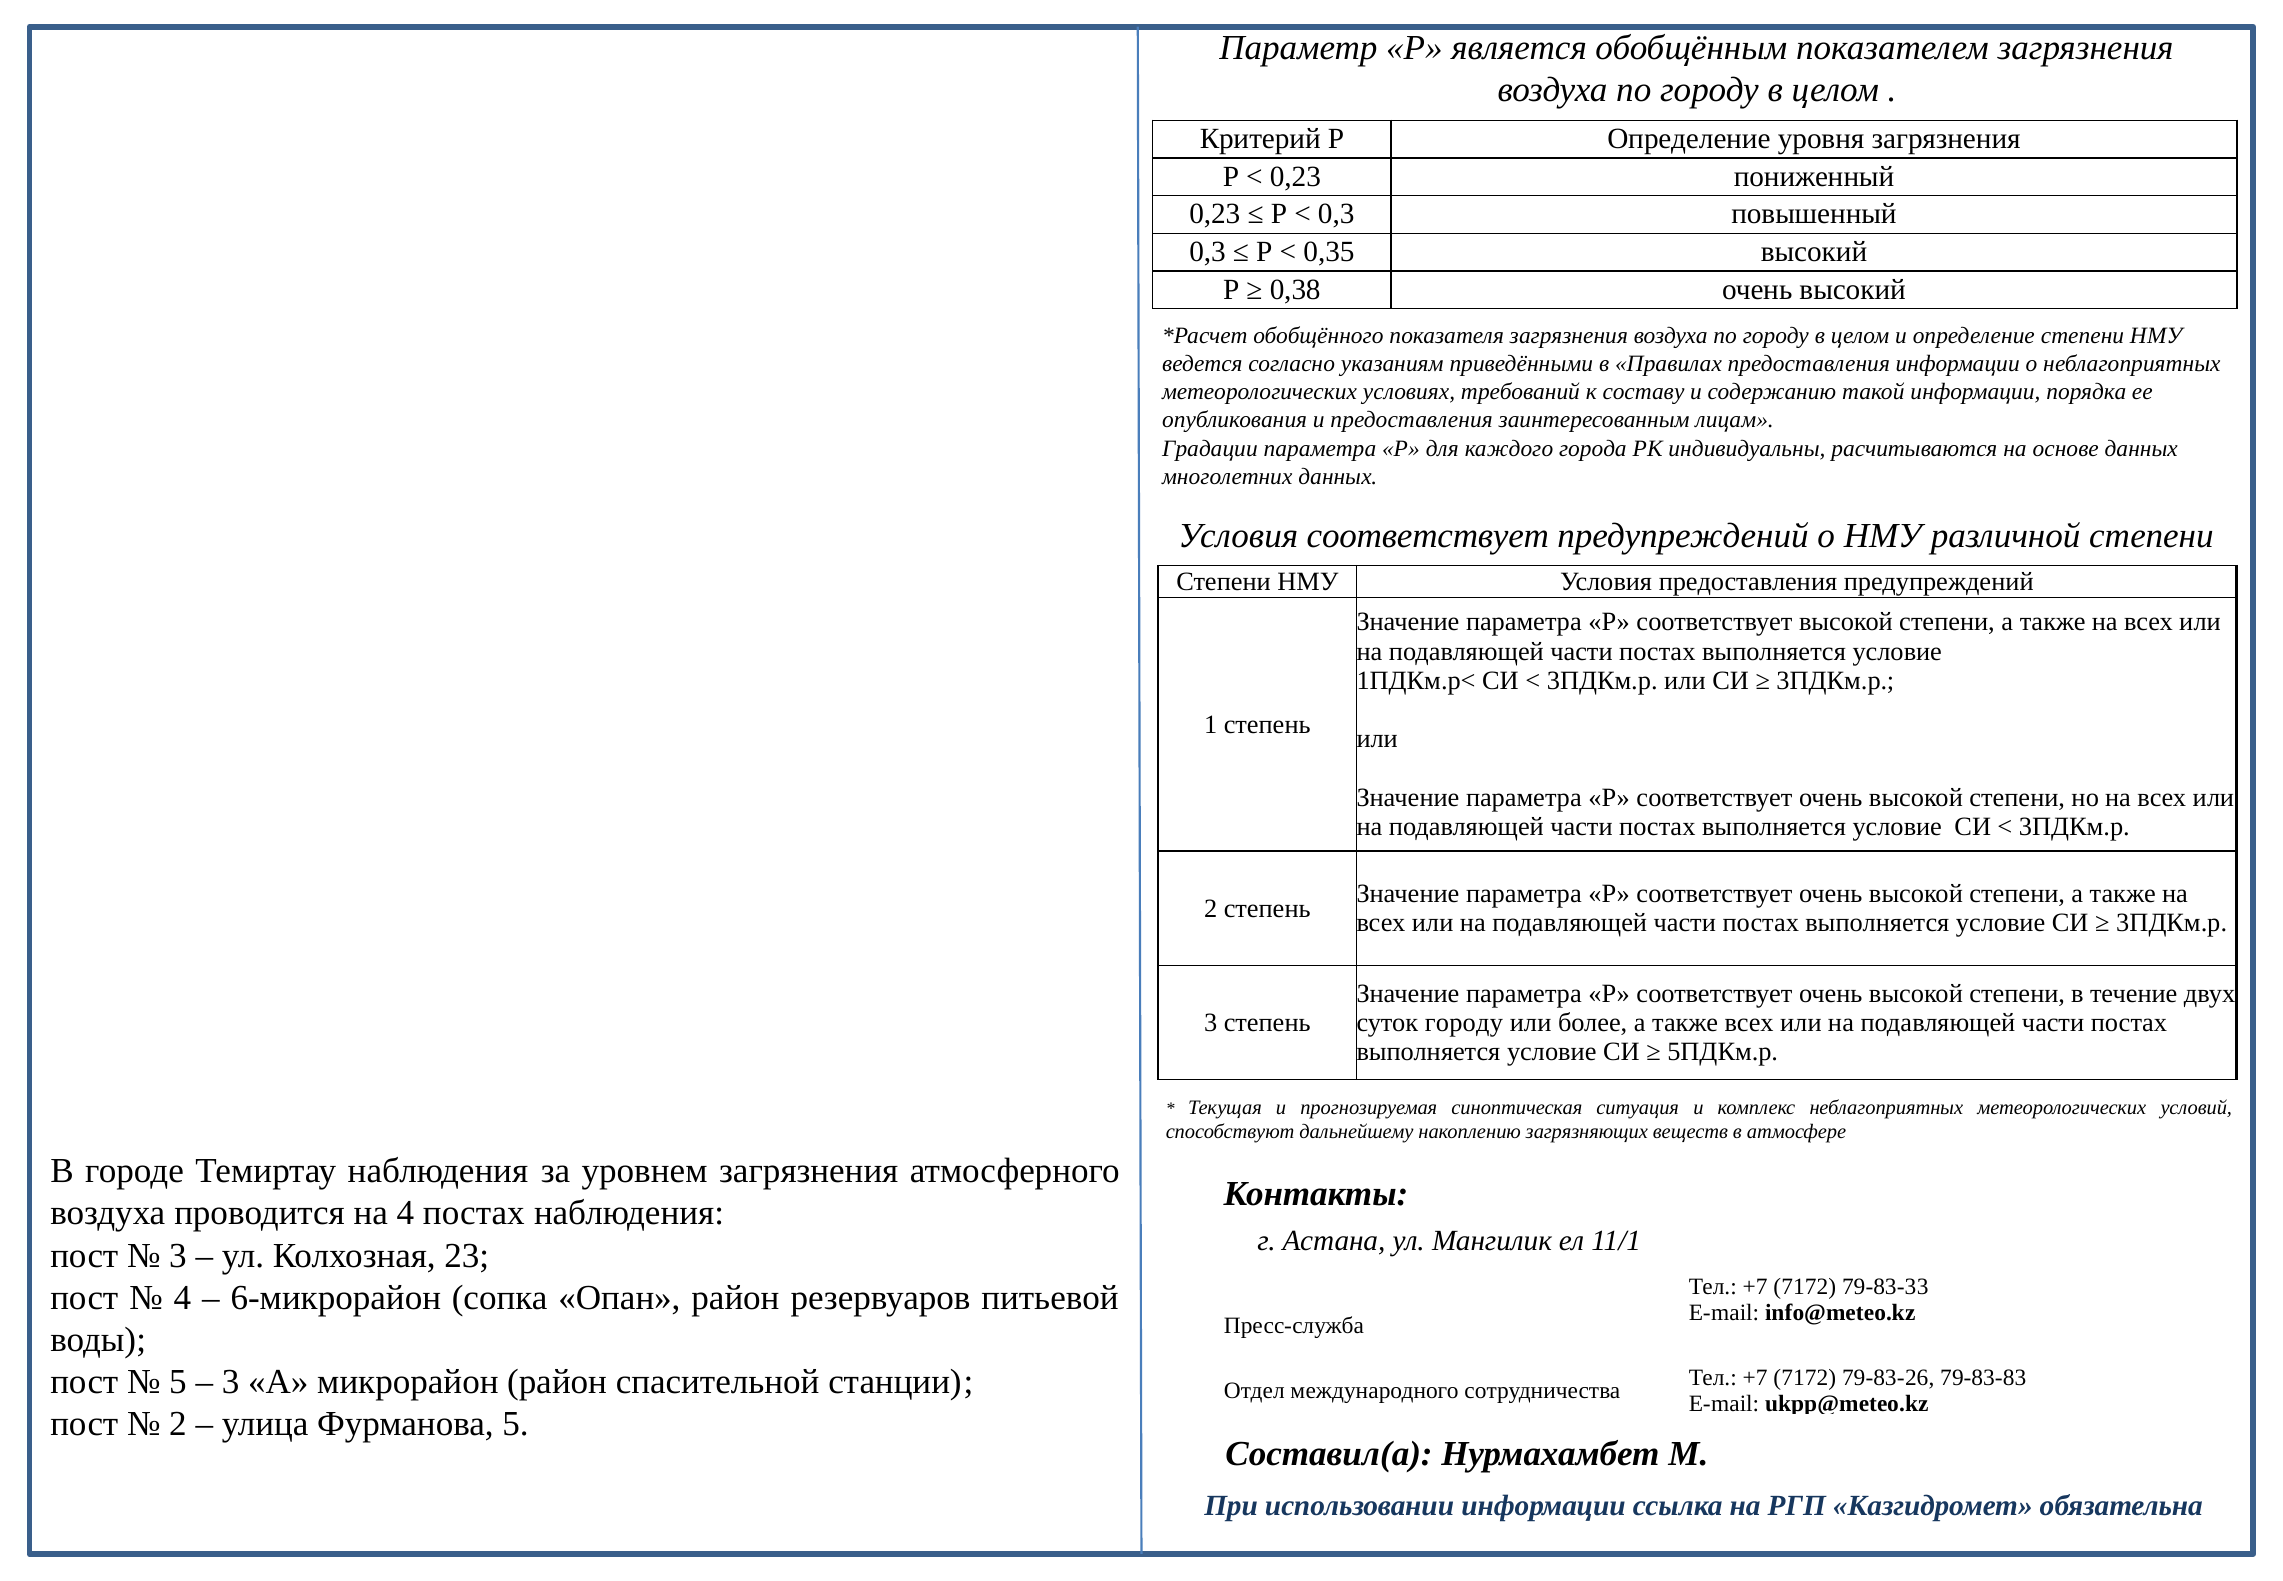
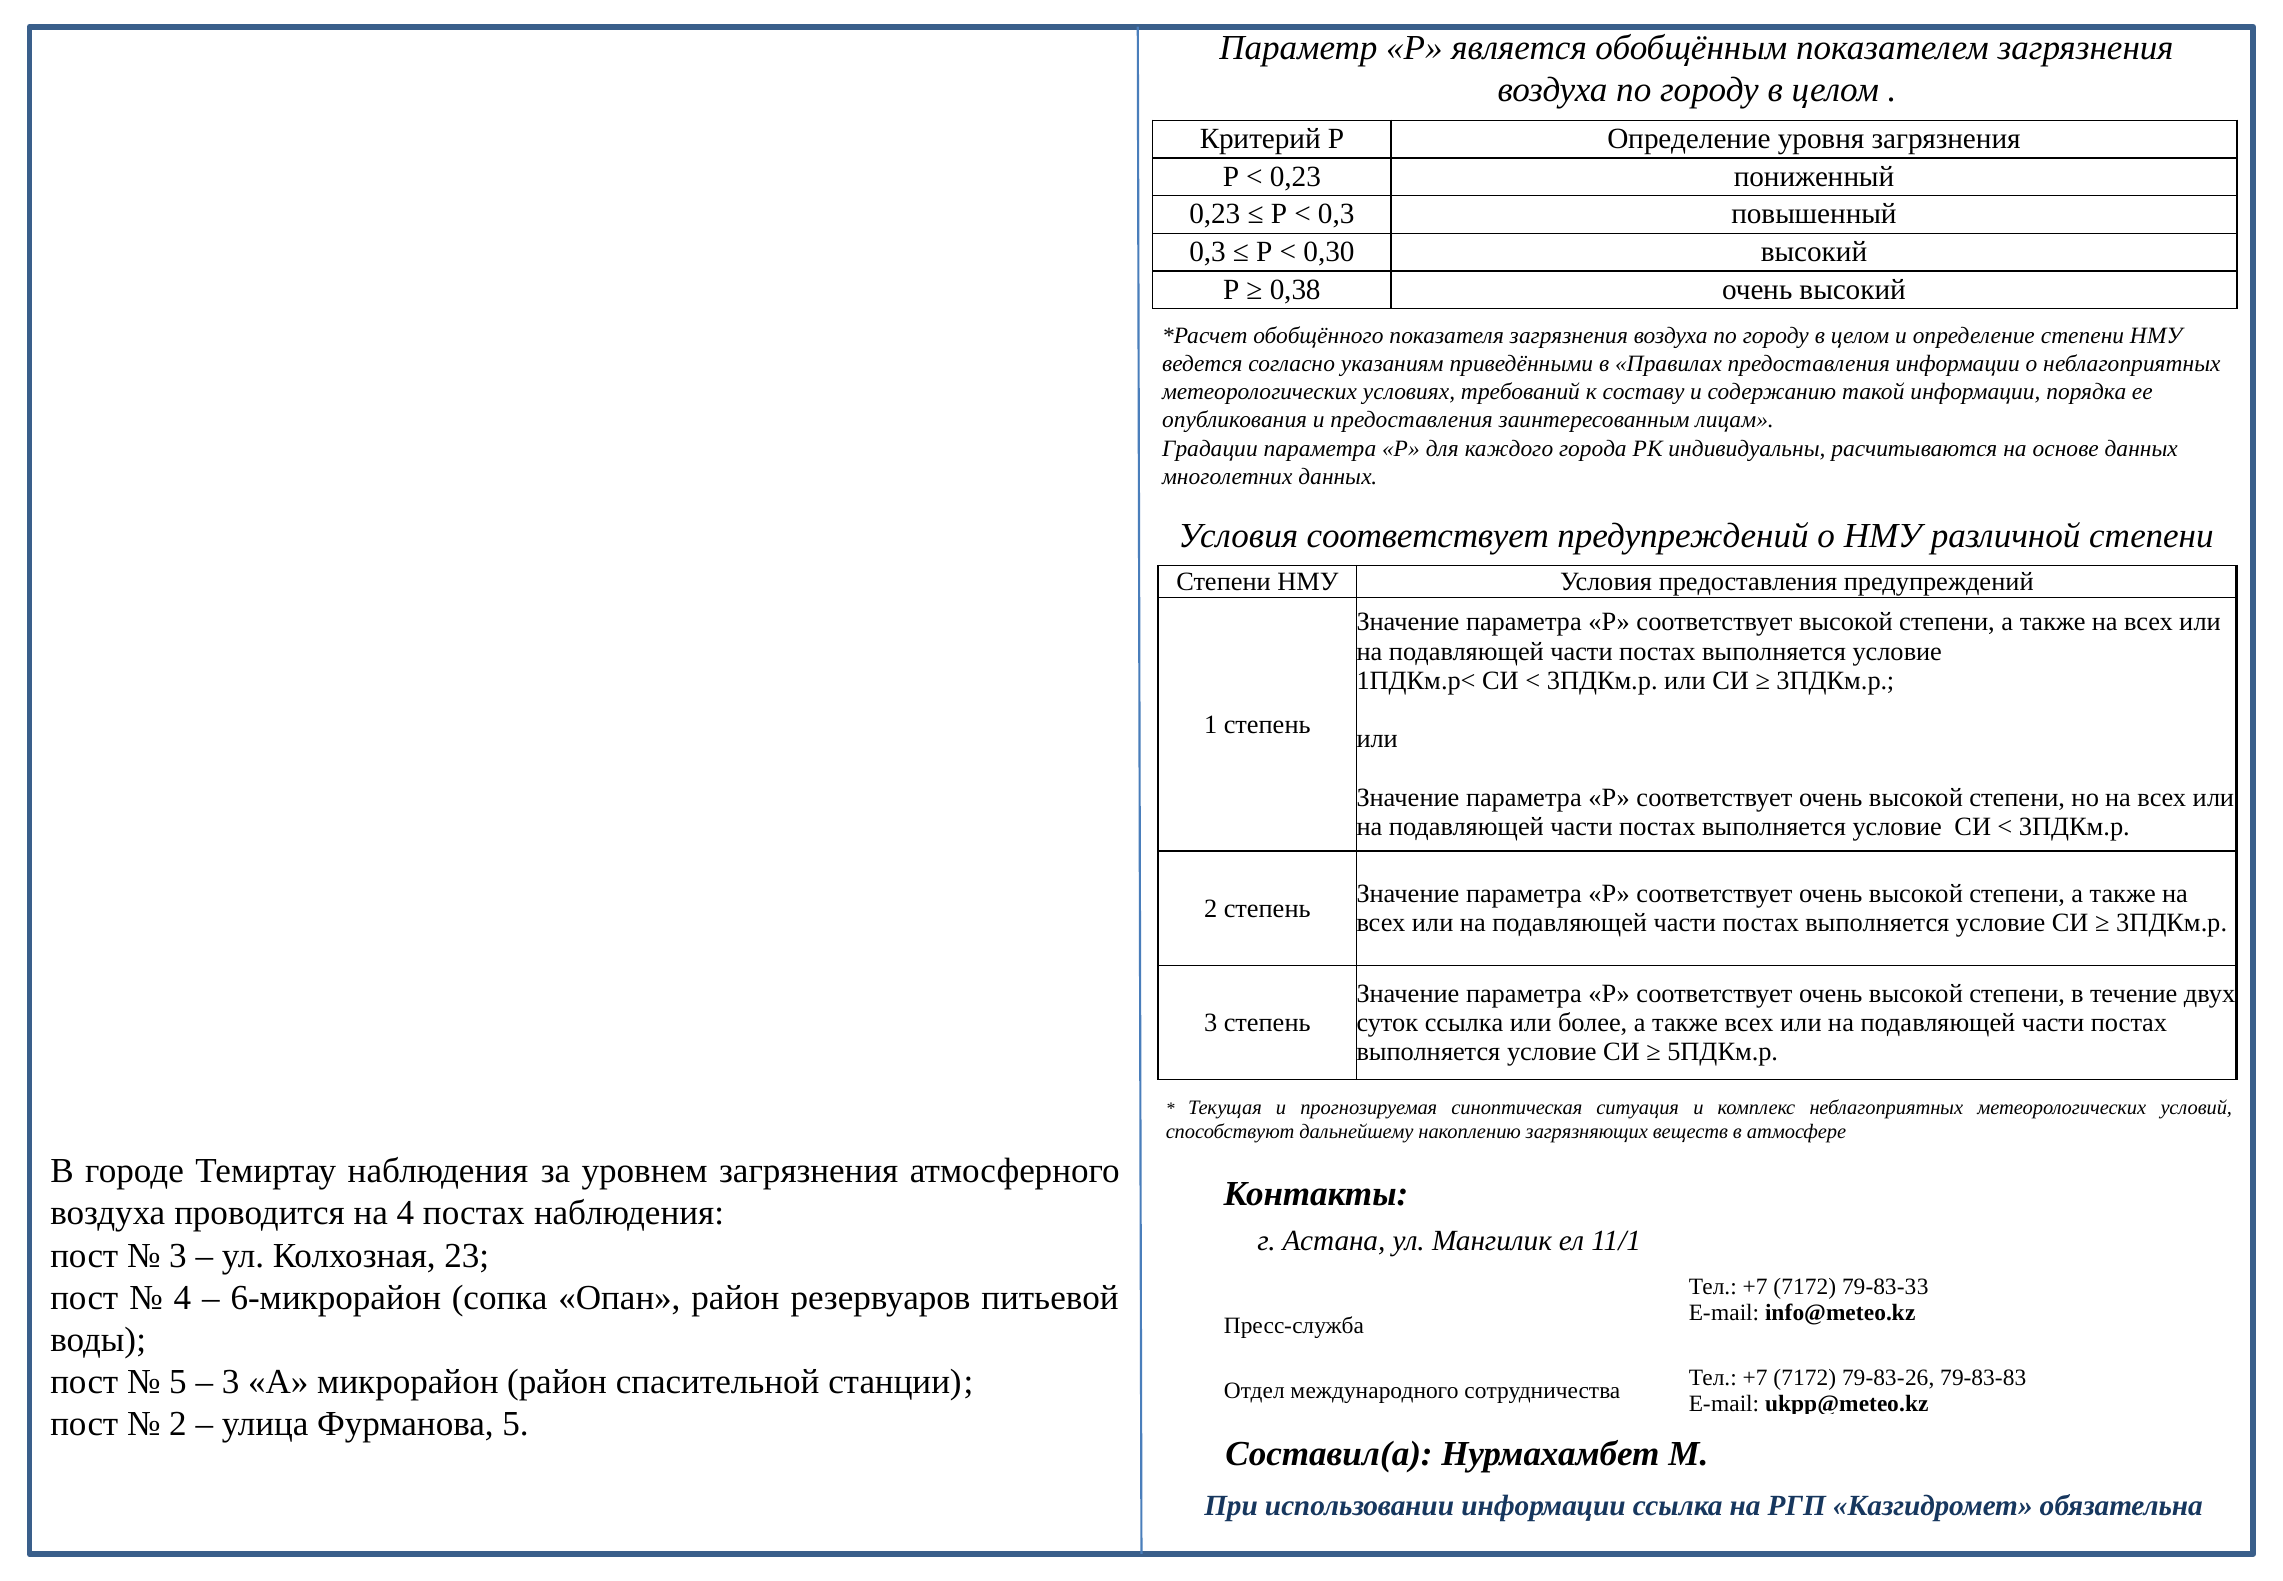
0,35: 0,35 -> 0,30 (1329, 252)
суток городу: городу -> ссылка (1464, 1022)
